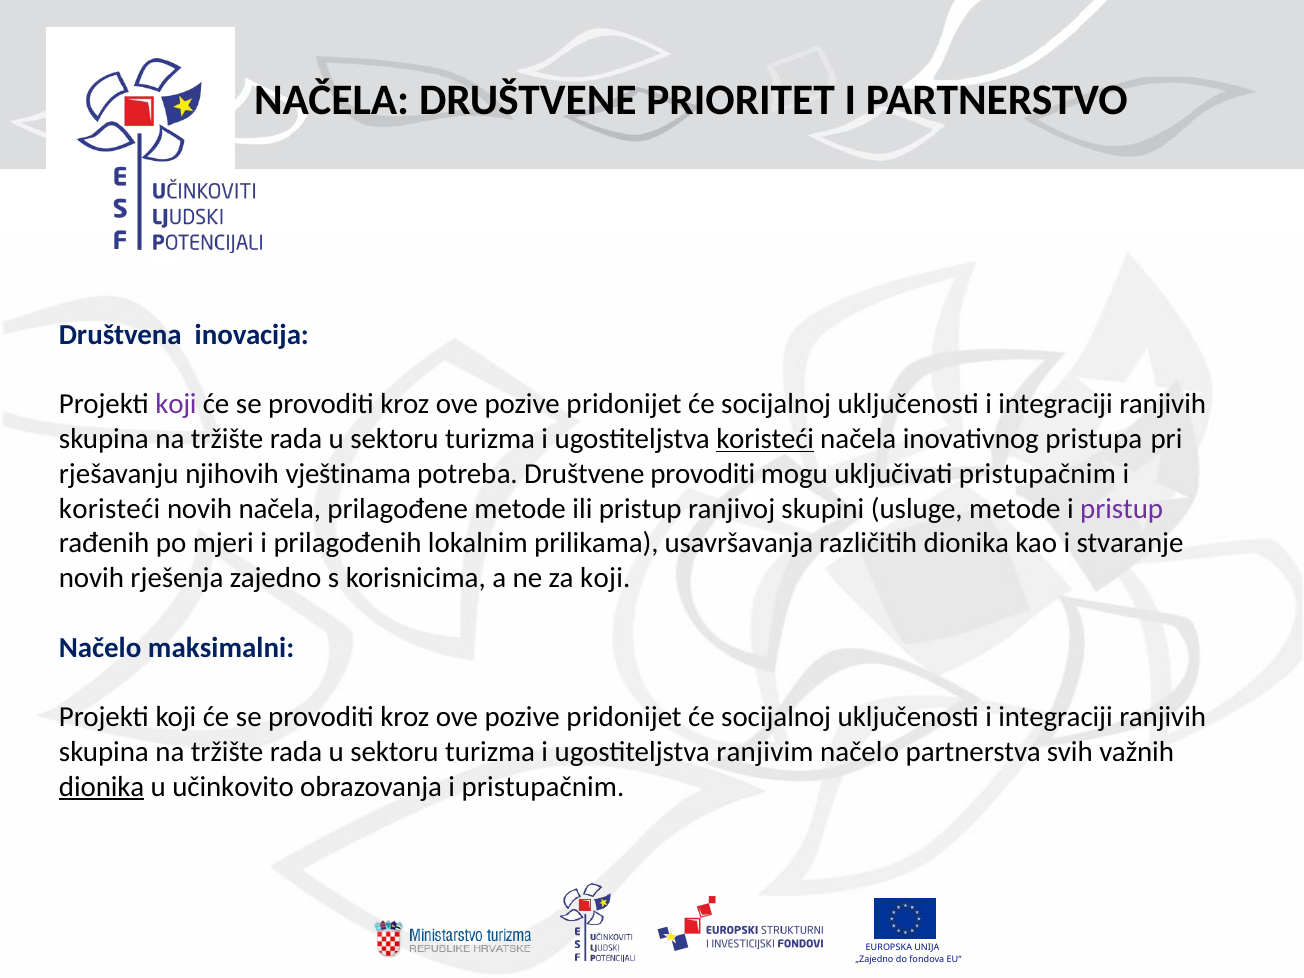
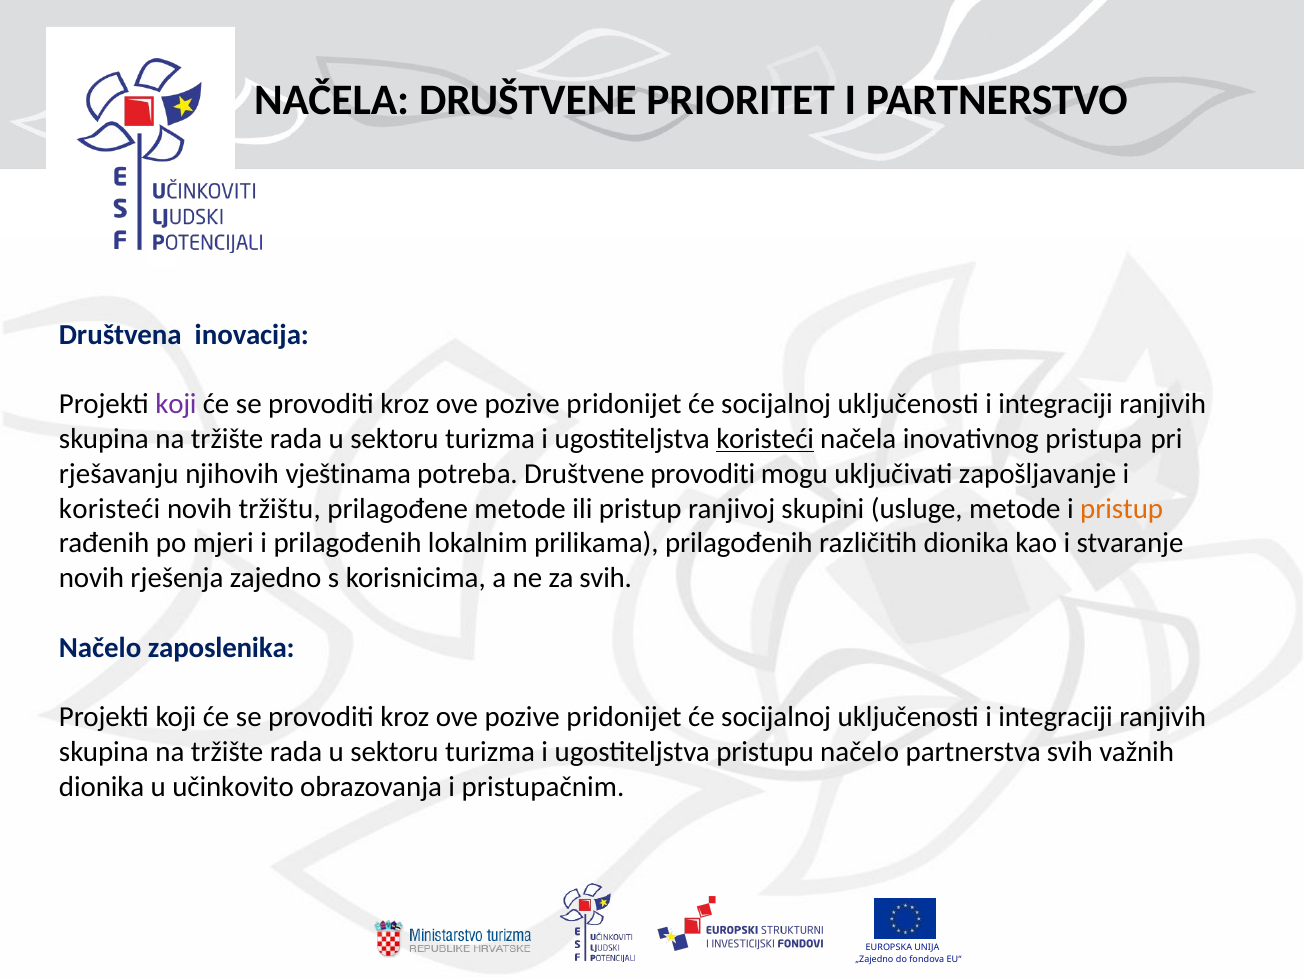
uključivati pristupačnim: pristupačnim -> zapošljavanje (1038, 474)
novih načela: načela -> tržištu (280, 509)
pristup colour: purple -> orange (1122, 509)
prilikama usavršavanja: usavršavanja -> prilagođenih (739, 543)
za koji: koji -> svih (606, 578)
maksimalni: maksimalni -> zaposlenika (221, 648)
ranjivim: ranjivim -> pristupu (765, 752)
dionika underline: present -> none (102, 787)
